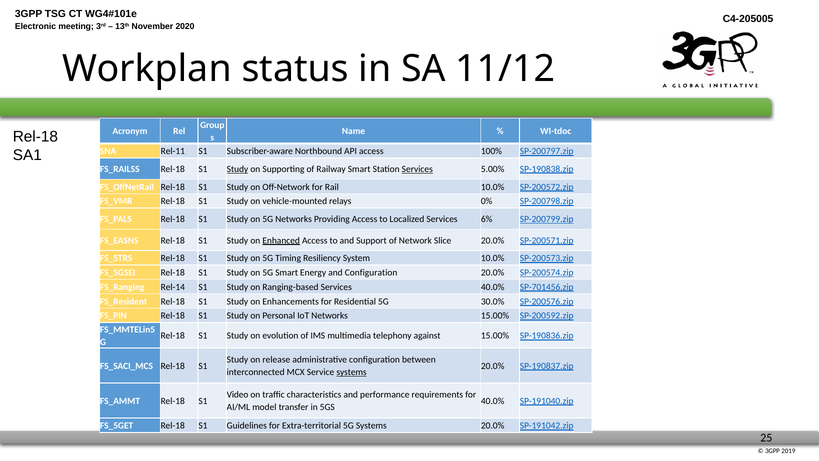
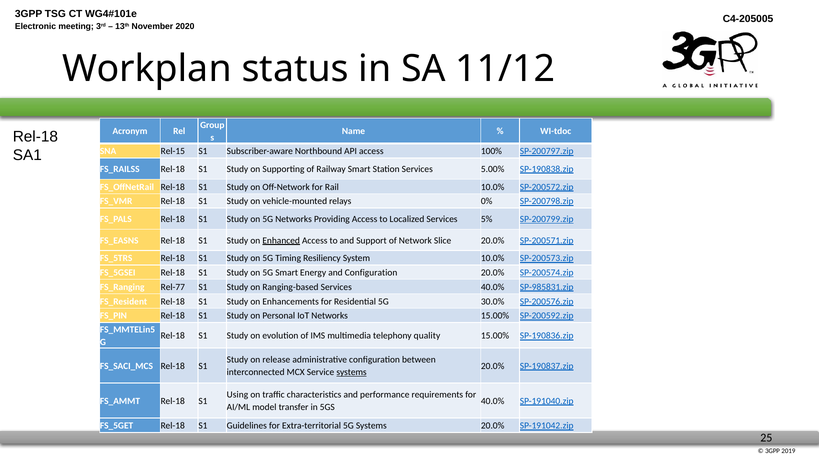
Rel-11: Rel-11 -> Rel-15 (173, 151)
Study underline: present -> none (237, 169)
Services underline: present -> none (417, 169)
6%: 6% -> 5% (487, 219)
Rel-14: Rel-14 -> Rel-77 (173, 287)
SP-701456.zip: SP-701456.zip -> SP-985831.zip (547, 287)
against: against -> quality (427, 336)
Video: Video -> Using (237, 395)
